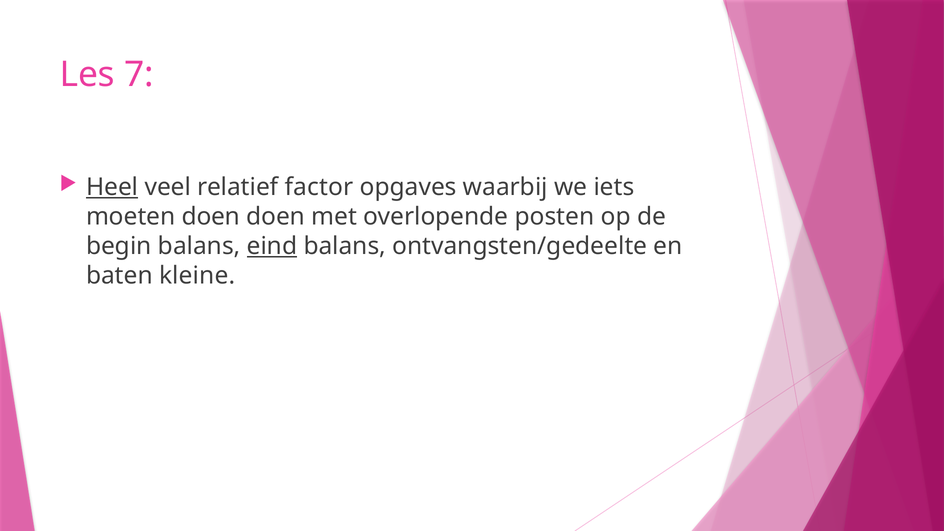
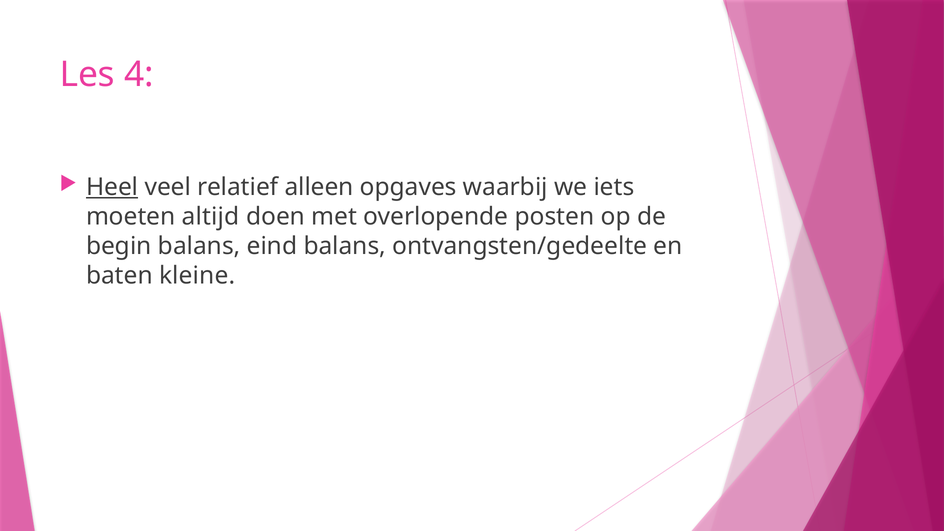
7: 7 -> 4 (139, 74)
factor: factor -> alleen (319, 187)
moeten doen: doen -> altijd (211, 217)
eind underline: present -> none (272, 246)
